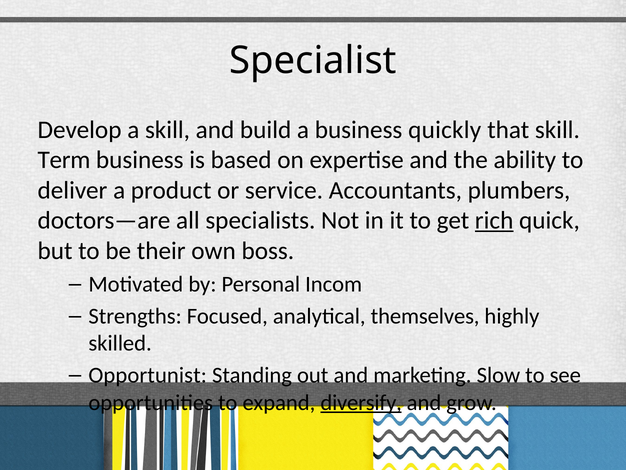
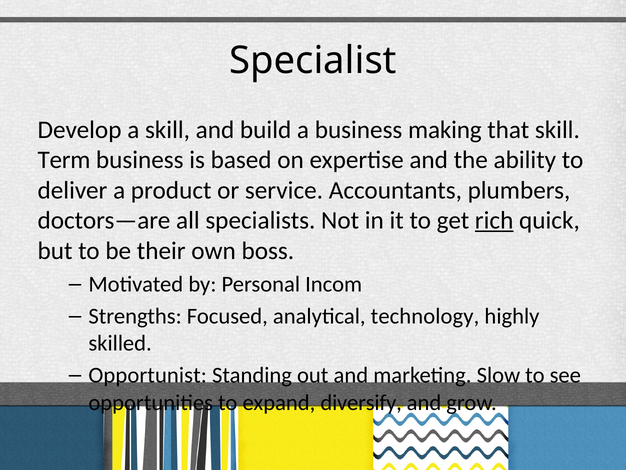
quickly: quickly -> making (445, 130)
themselves: themselves -> technology (425, 316)
diversify underline: present -> none (361, 402)
